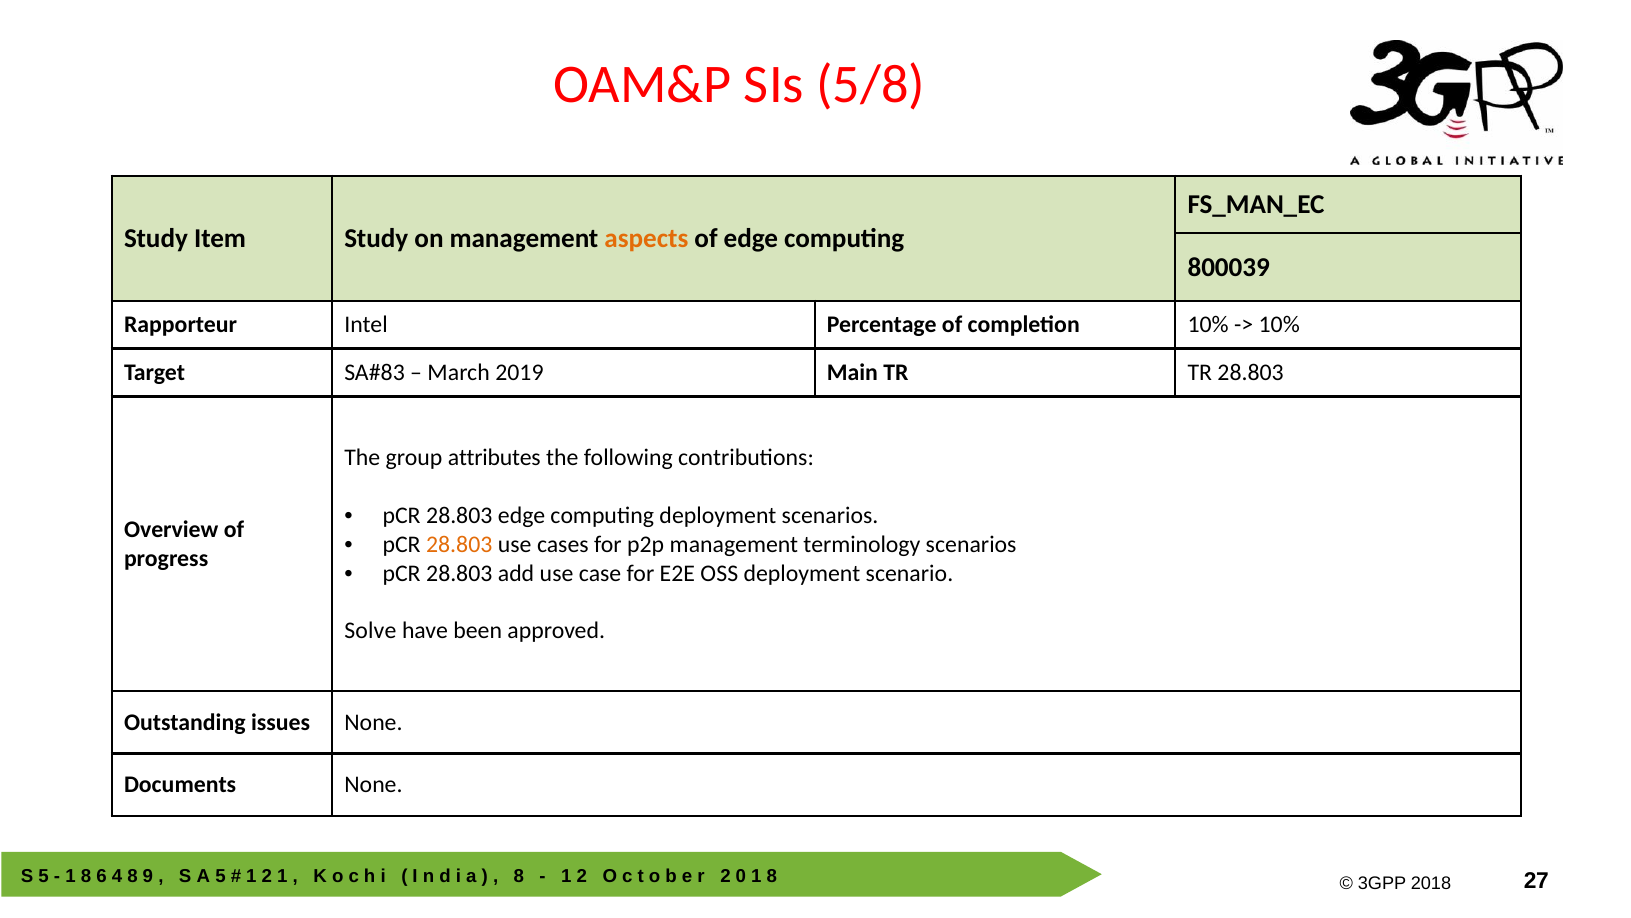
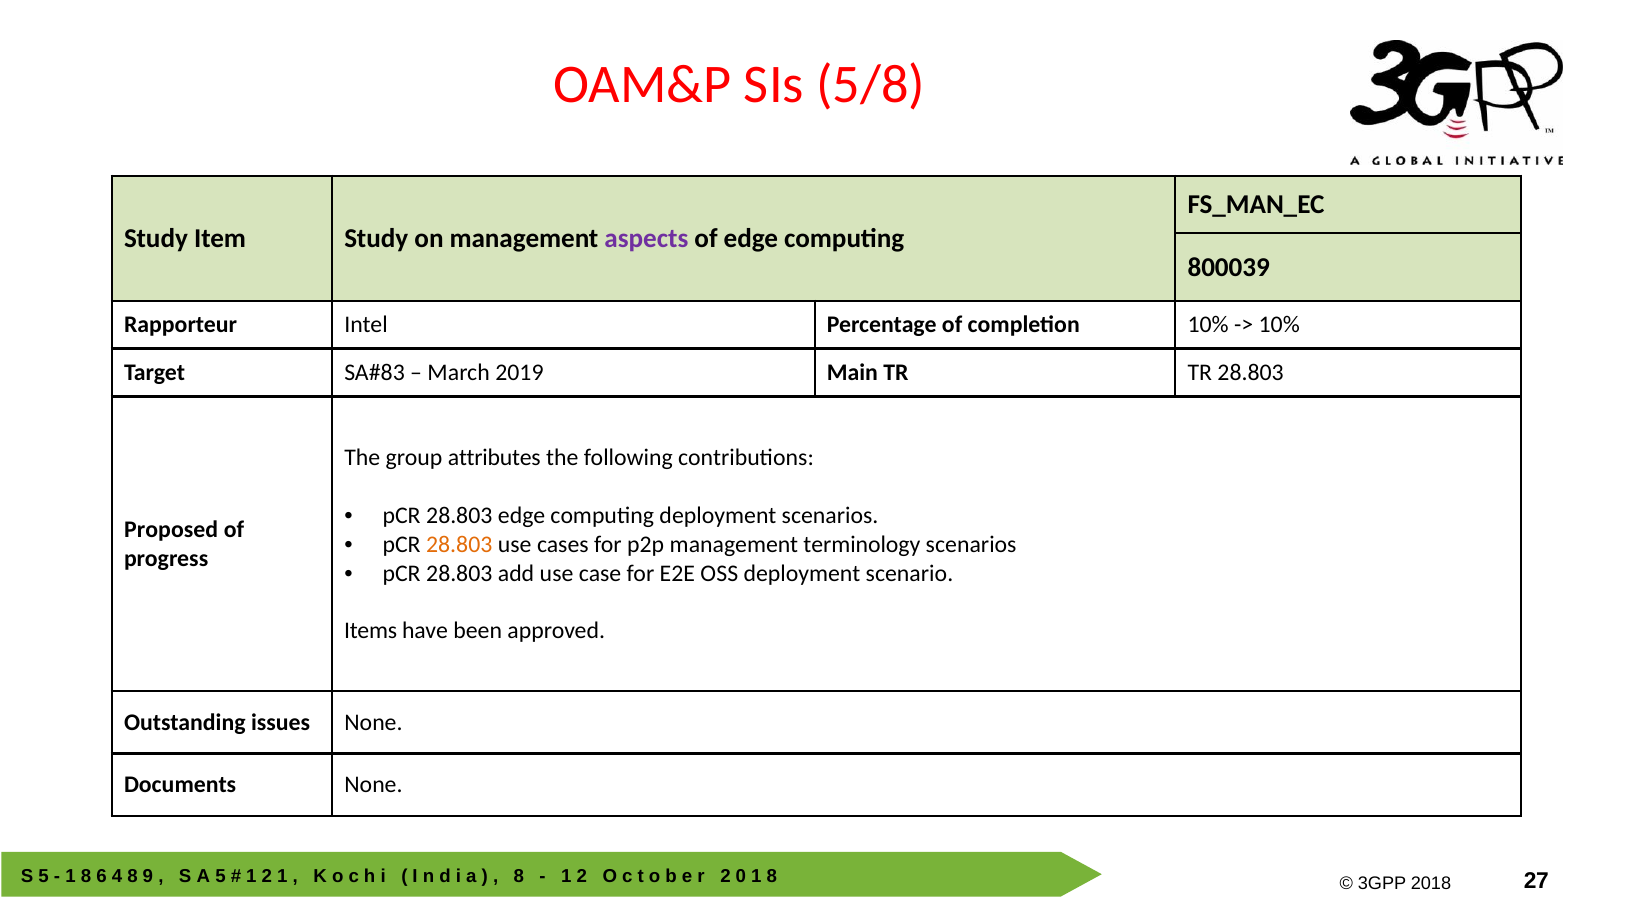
aspects colour: orange -> purple (646, 238)
Overview: Overview -> Proposed (171, 529)
Solve: Solve -> Items (371, 631)
